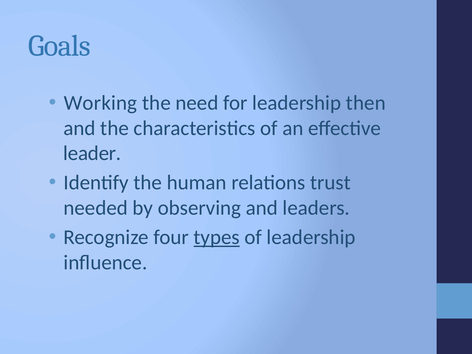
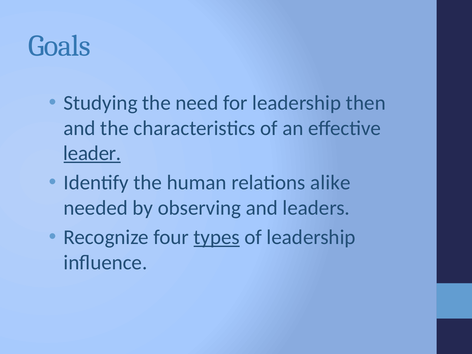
Working: Working -> Studying (101, 103)
leader underline: none -> present (92, 153)
trust: trust -> alike (330, 183)
